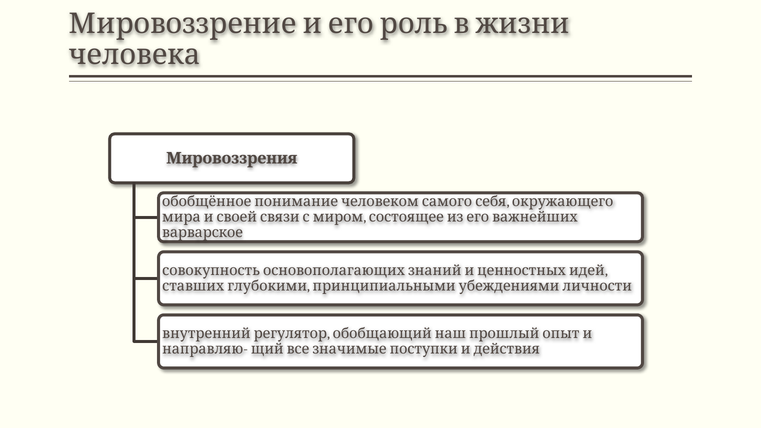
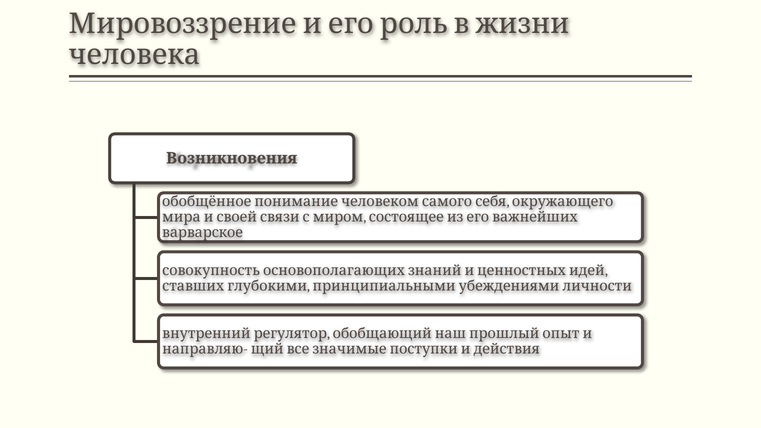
Мировоззрения: Мировоззрения -> Возникновения (232, 158)
